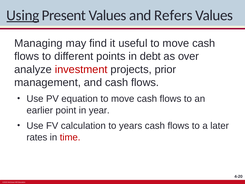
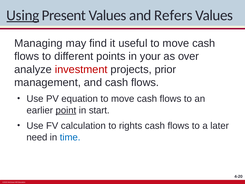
debt: debt -> your (150, 56)
point underline: none -> present (66, 110)
year: year -> start (99, 110)
years: years -> rights (131, 126)
rates: rates -> need (37, 137)
time colour: red -> blue (70, 137)
